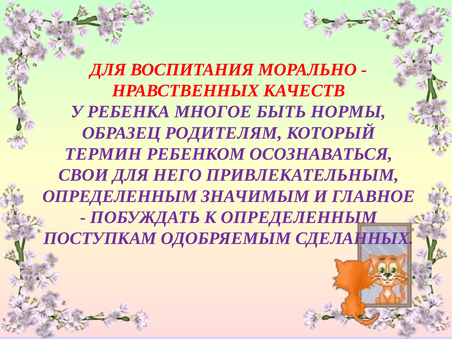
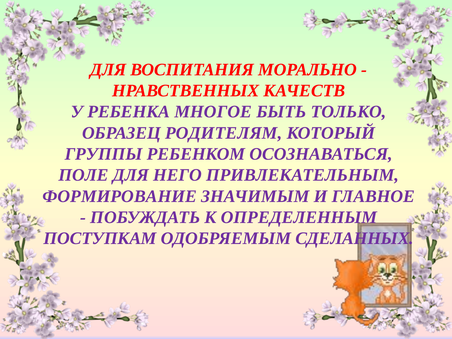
НОРМЫ: НОРМЫ -> ТОЛЬКО (349, 112)
ТЕРМИН: ТЕРМИН -> ГРУППЫ (104, 154)
СВОИ: СВОИ -> ПОЛЕ (83, 175)
ОПРЕДЕЛЕННЫМ: ОПРЕДЕЛЕННЫМ -> ФОРМИРОВАНИЕ (120, 196)
